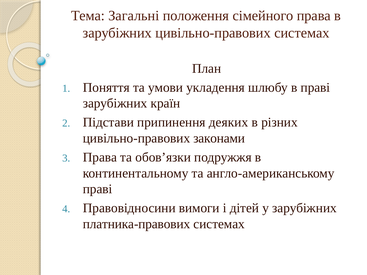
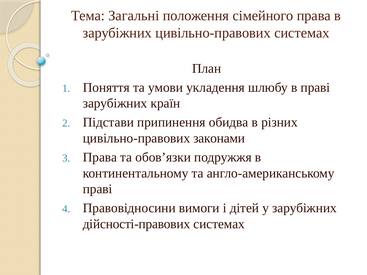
деяких: деяких -> обидва (229, 122)
платника-правових: платника-правових -> дійсності-правових (137, 224)
